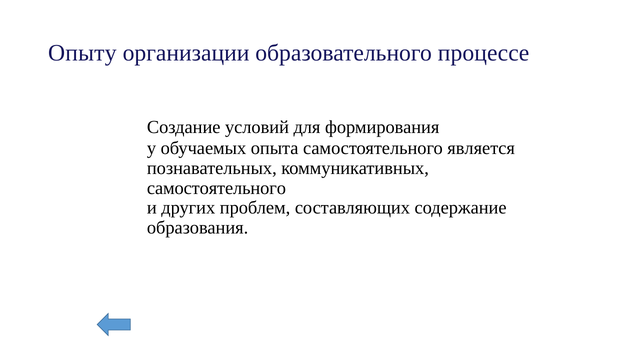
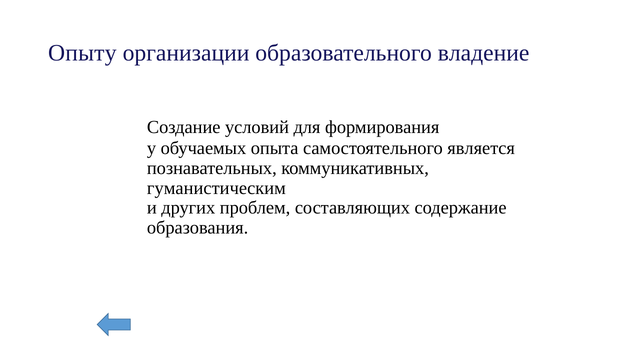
процессе: процессе -> владение (484, 53)
самостоятельного: самостоятельного -> гуманистическим (216, 188)
